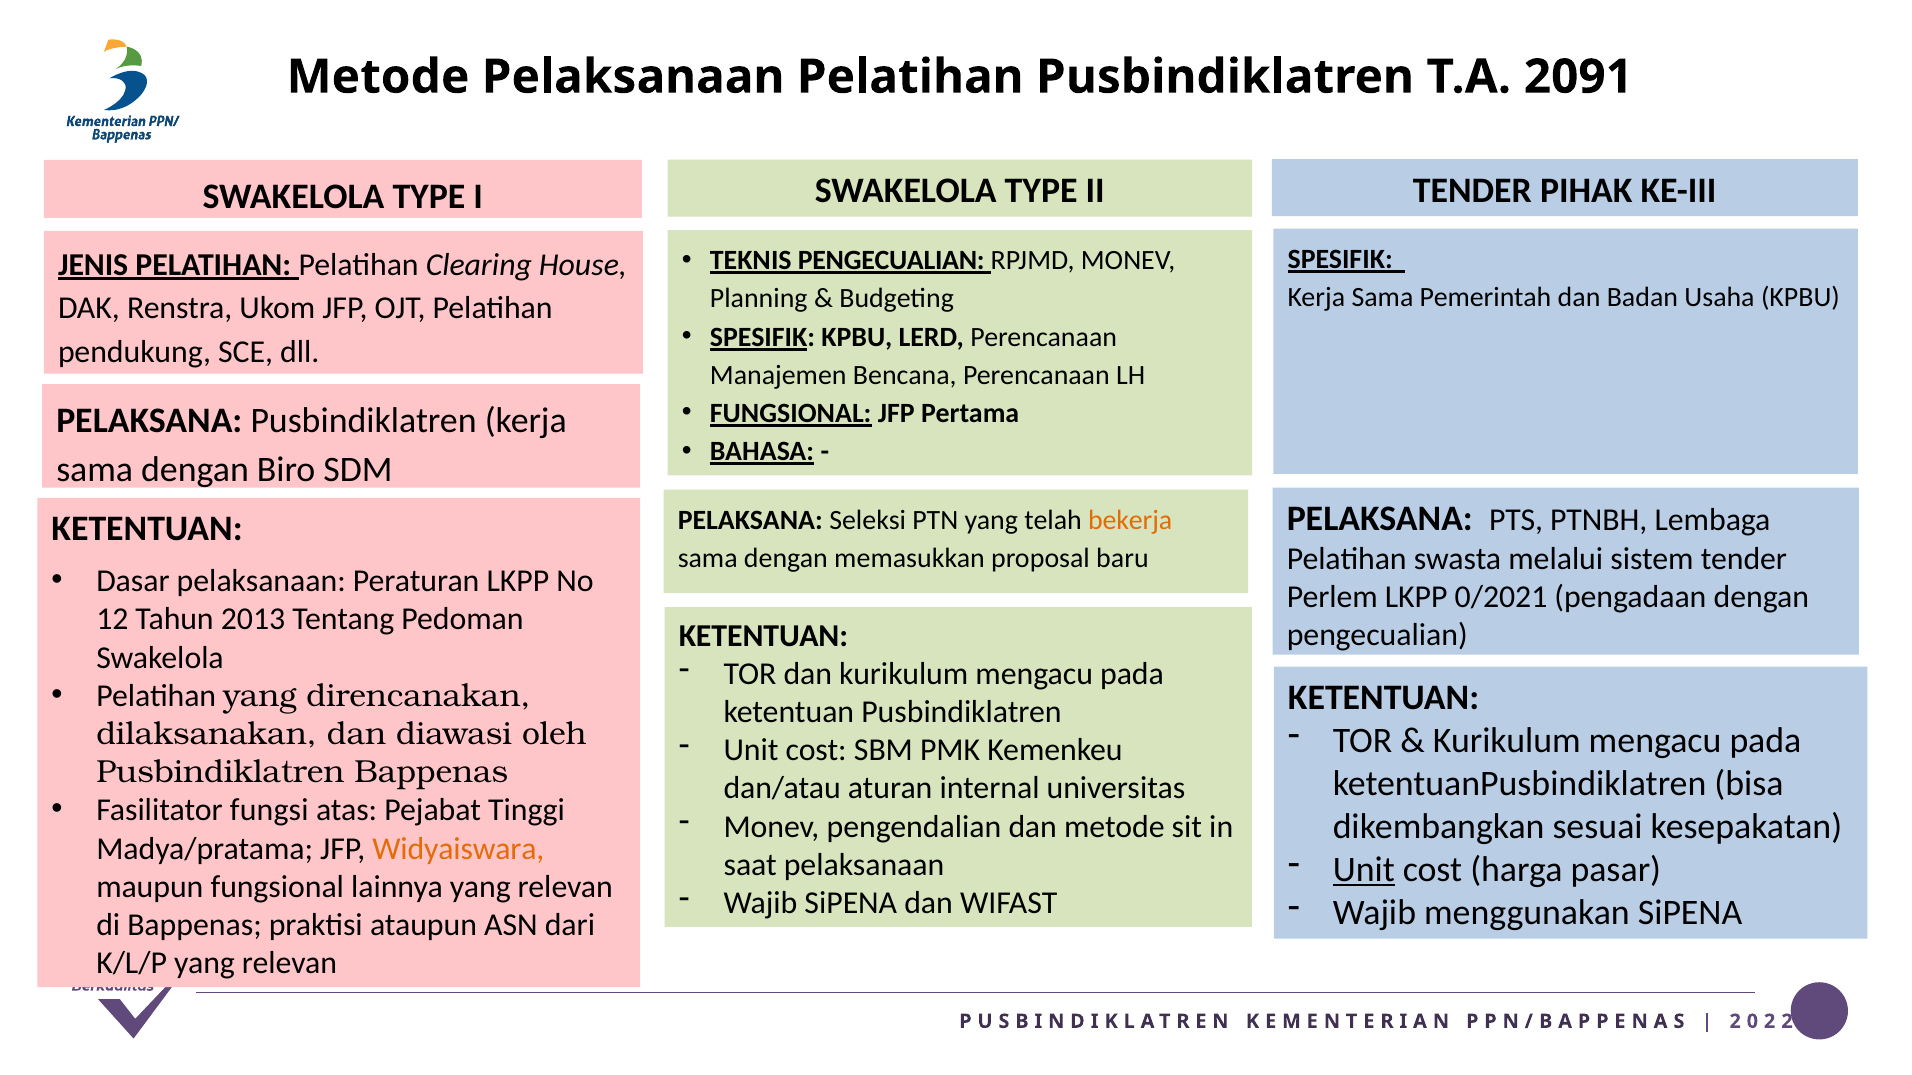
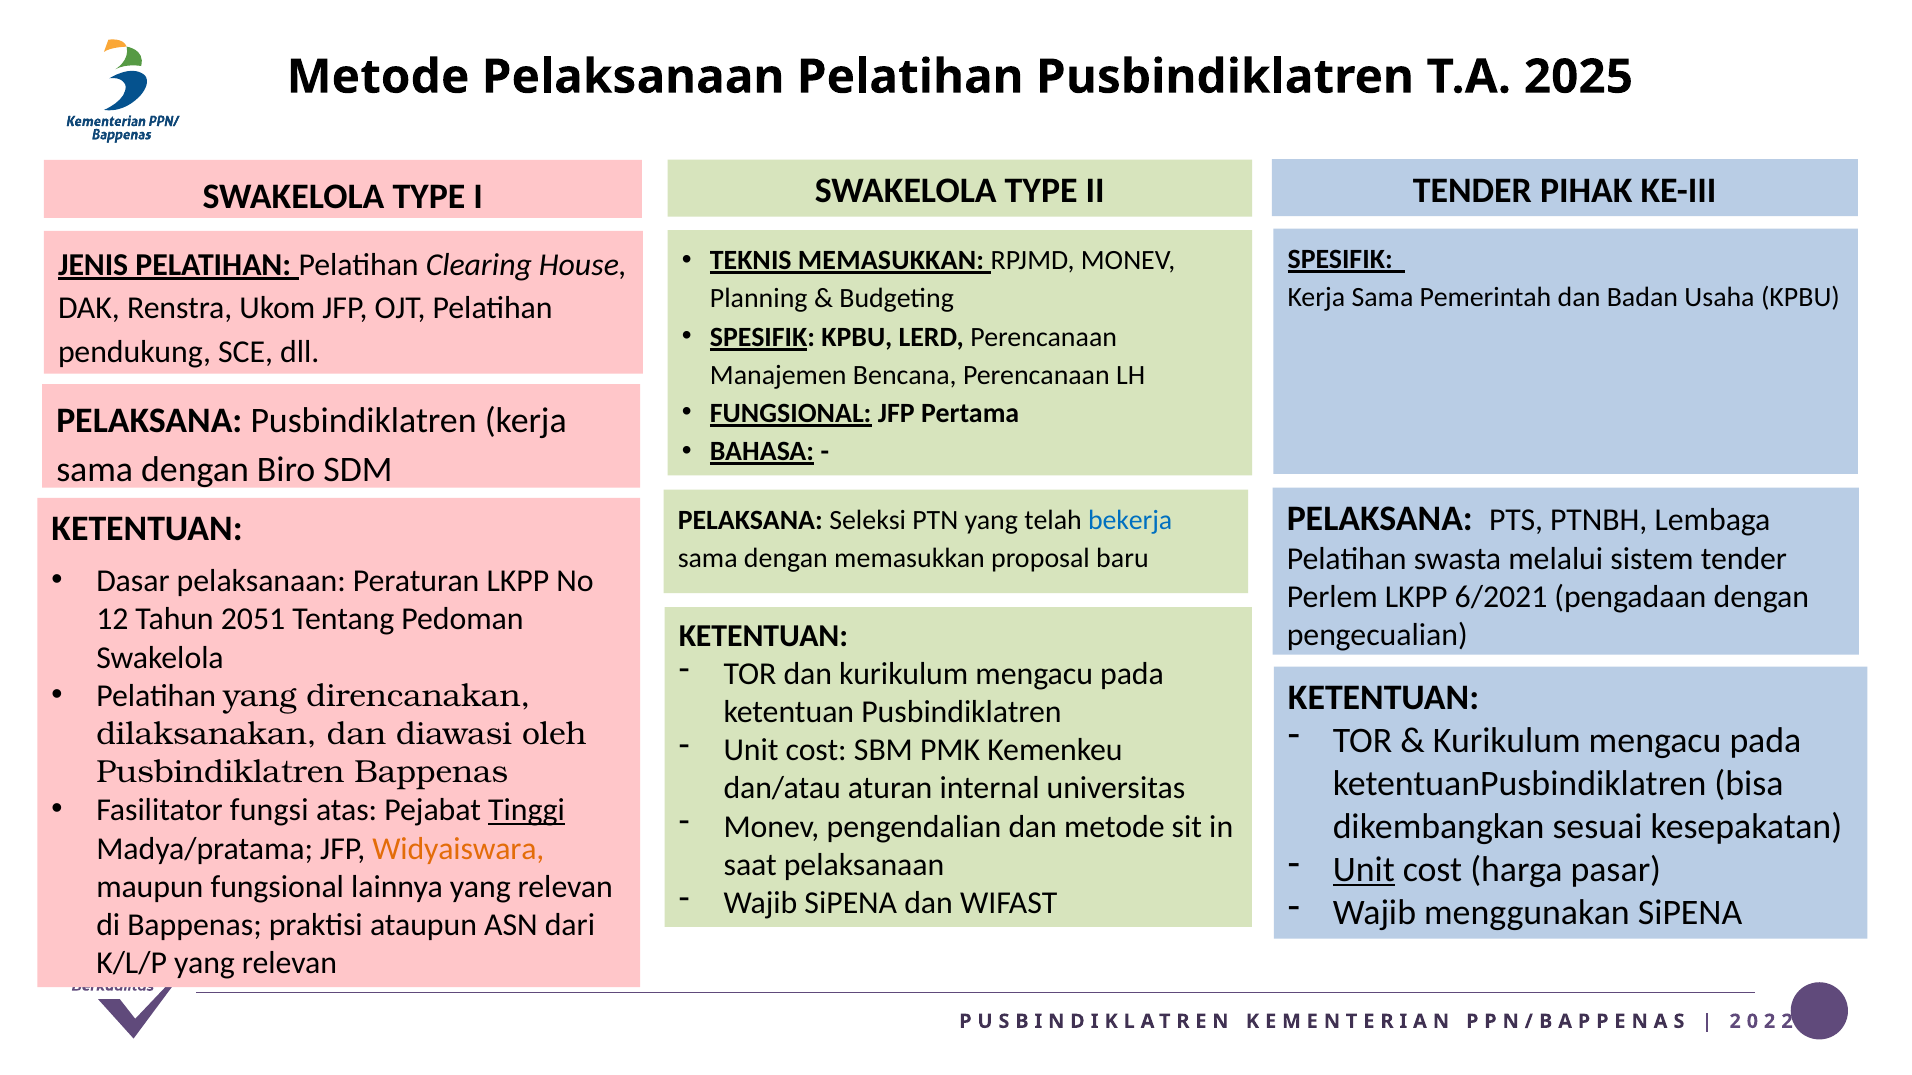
2091: 2091 -> 2025 (1578, 77)
TEKNIS PENGECUALIAN: PENGECUALIAN -> MEMASUKKAN (891, 261)
bekerja colour: orange -> blue (1130, 520)
0/2021: 0/2021 -> 6/2021 (1501, 597)
2013: 2013 -> 2051 (253, 620)
Tinggi underline: none -> present (527, 811)
